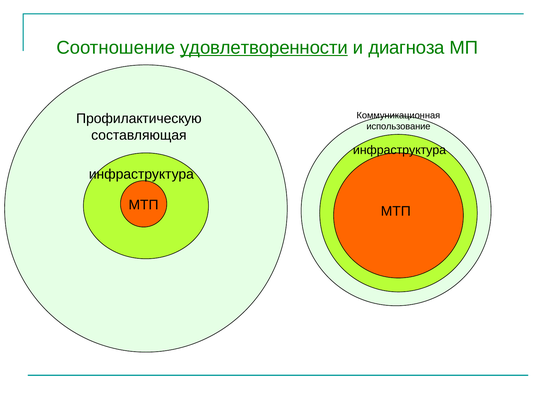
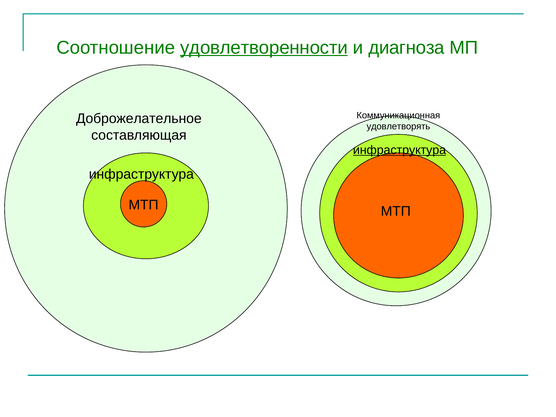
Профилактическую: Профилактическую -> Доброжелательное (139, 119)
использование: использование -> удовлетворять (398, 127)
инфраструктура underline: none -> present (400, 150)
